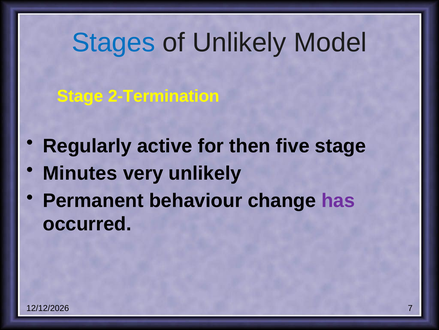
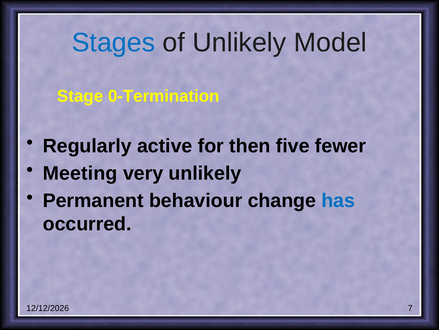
2-Termination: 2-Termination -> 0-Termination (164, 96)
five stage: stage -> fewer (340, 146)
Minutes: Minutes -> Meeting (80, 173)
has colour: purple -> blue (338, 200)
